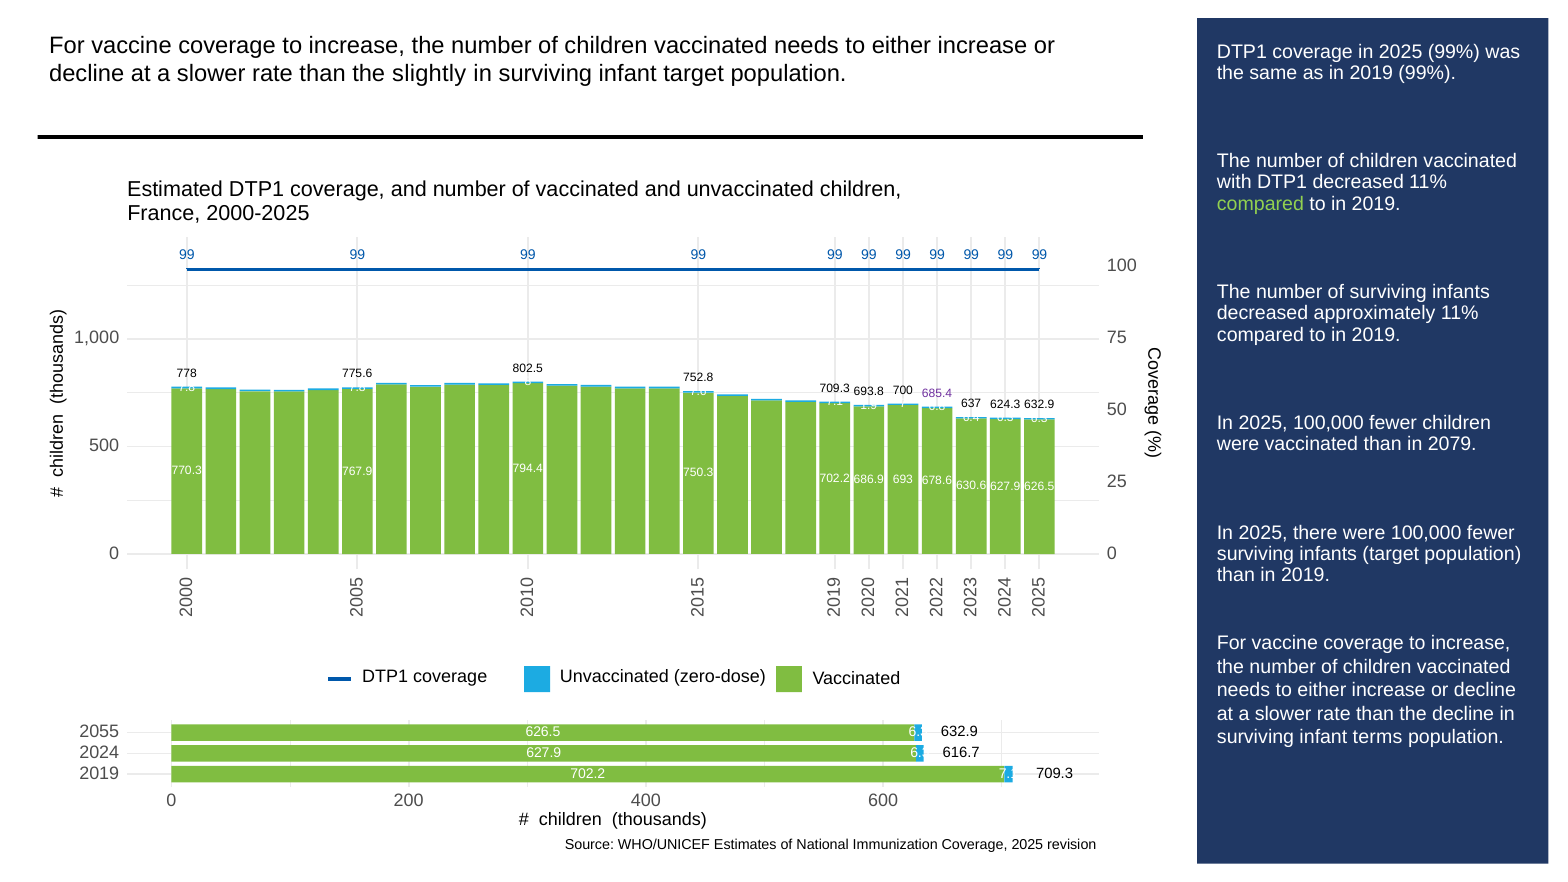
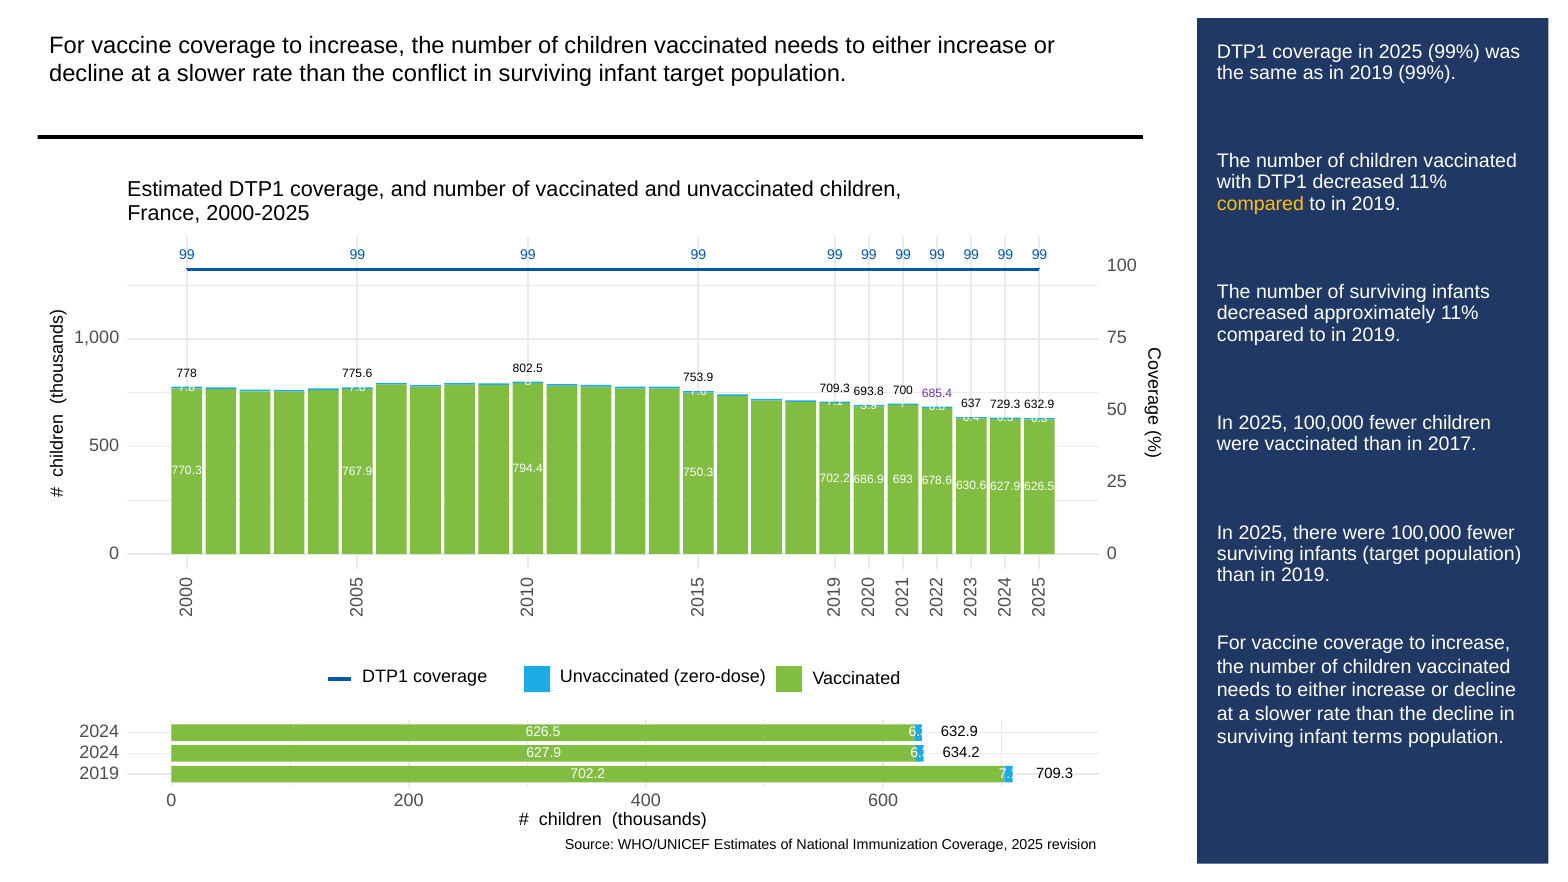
slightly: slightly -> conflict (429, 74)
compared colour: light green -> yellow (1260, 204)
752.8: 752.8 -> 753.9 (698, 378)
624.3: 624.3 -> 729.3 (1005, 404)
1.9: 1.9 -> 3.9 (869, 405)
2079: 2079 -> 2017 (1452, 444)
2055: 2055 -> 2024 (99, 732)
616.7: 616.7 -> 634.2 (961, 753)
